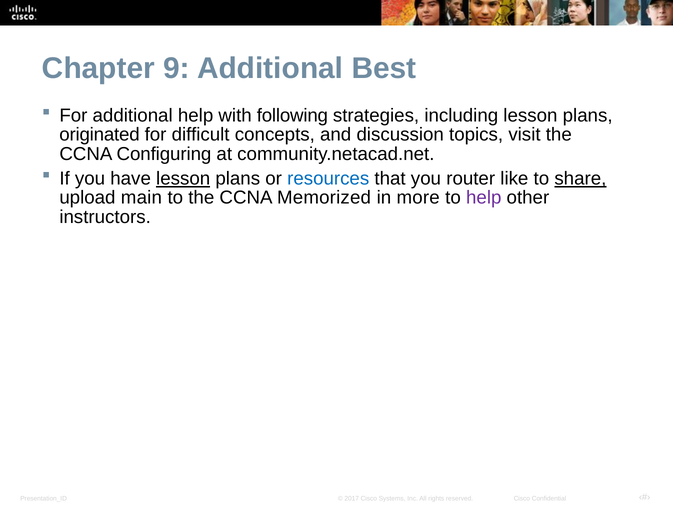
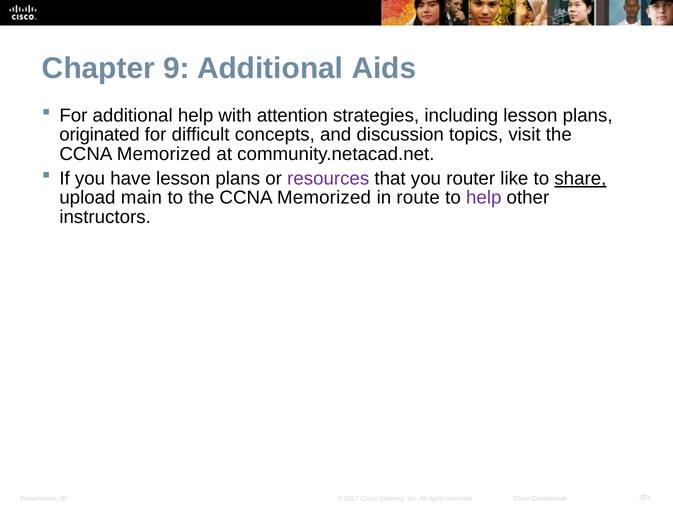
Best: Best -> Aids (384, 68)
following: following -> attention (292, 116)
Configuring: Configuring -> Memorized (164, 154)
lesson underline: present -> none (183, 179)
resources colour: blue -> purple (328, 179)
more: more -> route (418, 198)
